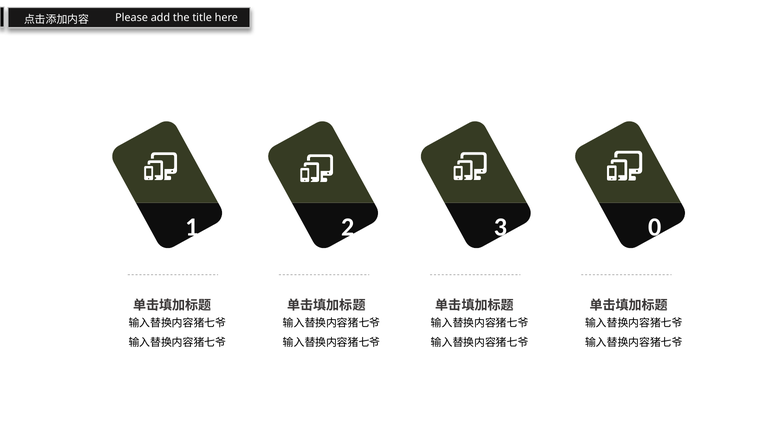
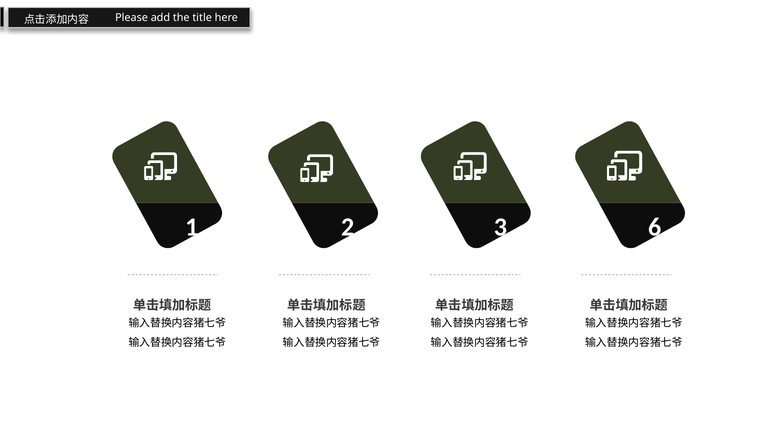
0: 0 -> 6 (655, 227)
